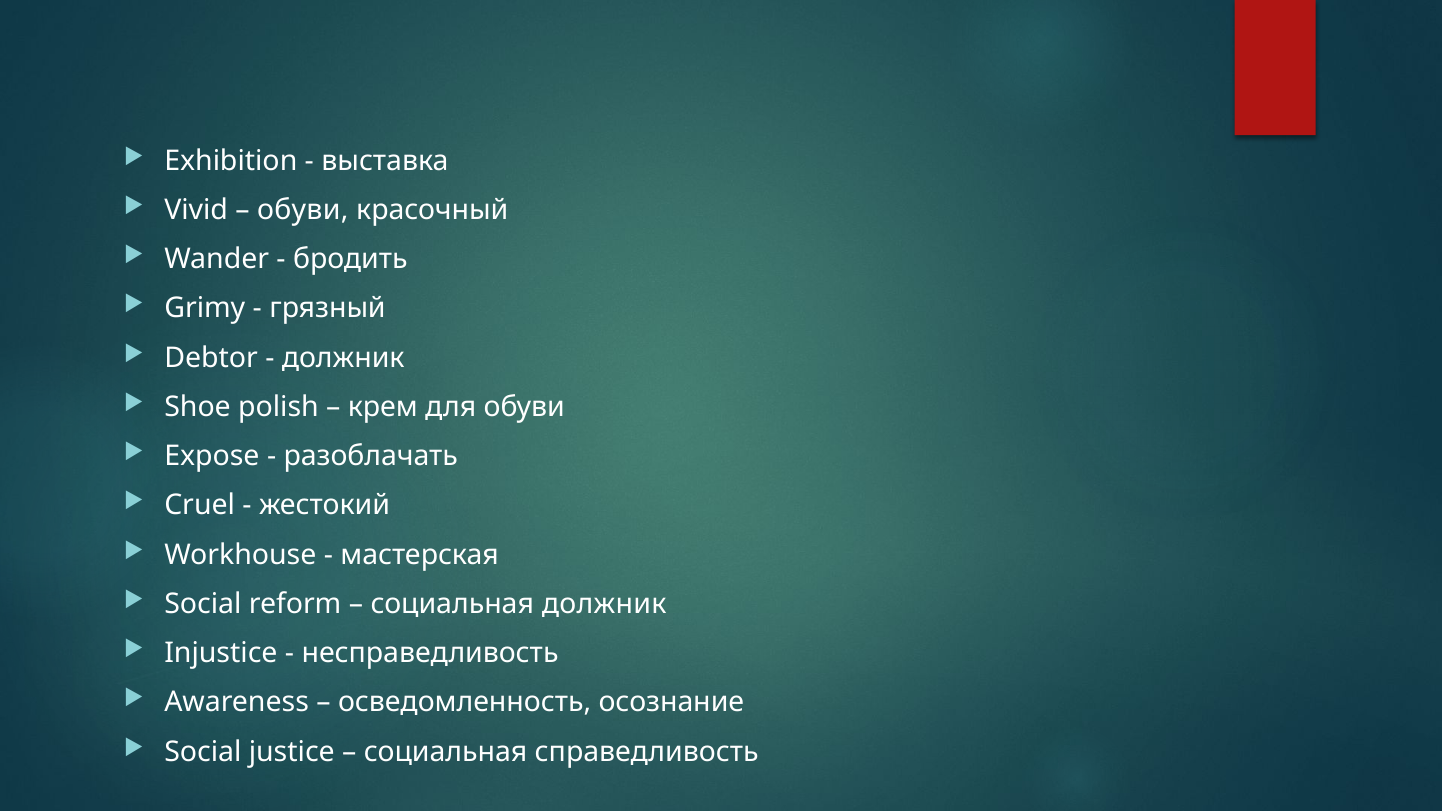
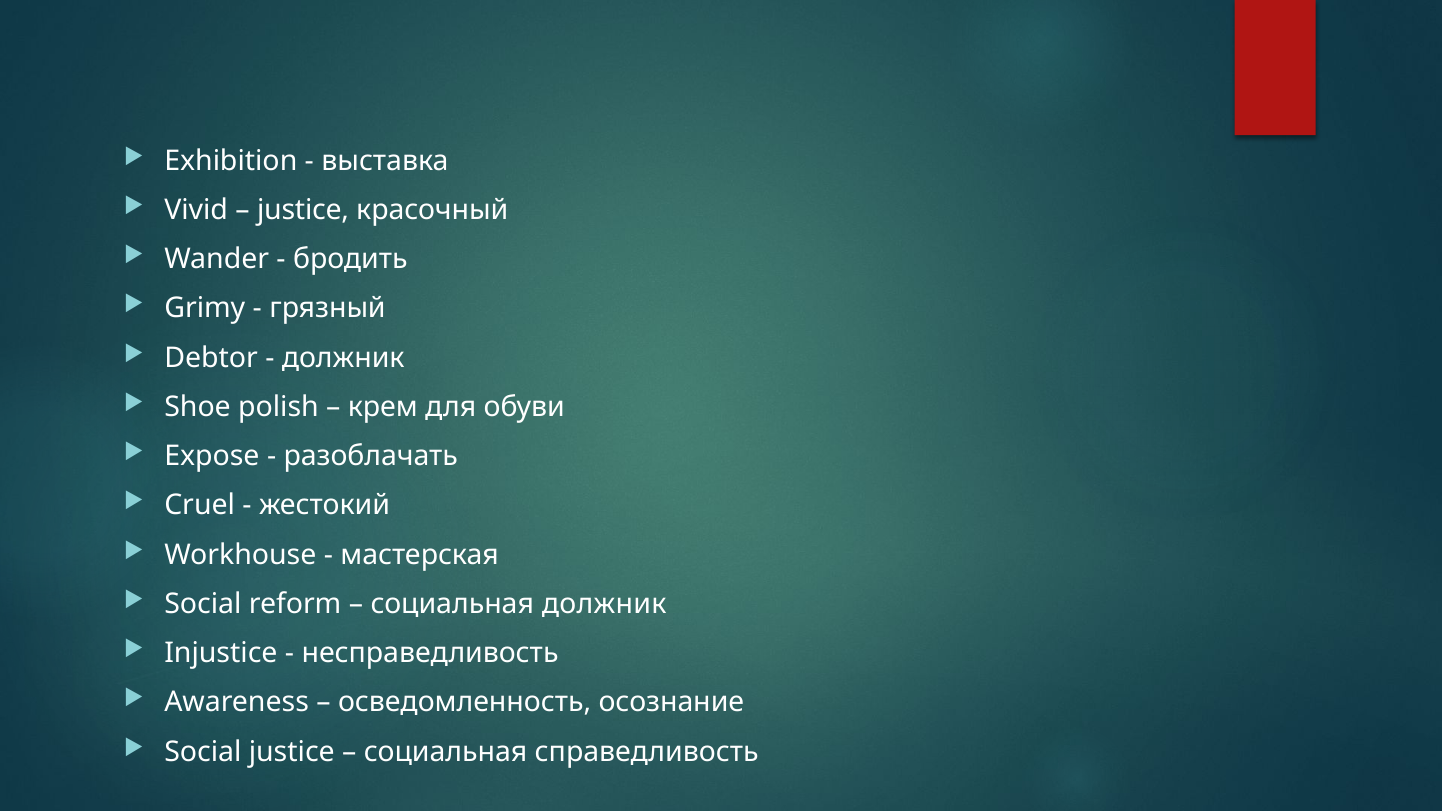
обуви: обуви -> justice (303, 210)
